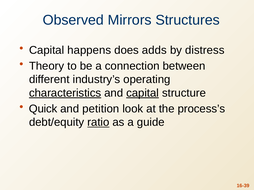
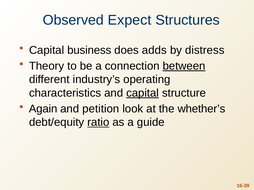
Mirrors: Mirrors -> Expect (130, 20)
happens: happens -> business (89, 50)
between underline: none -> present (184, 66)
characteristics underline: present -> none (65, 93)
Quick: Quick -> Again (43, 109)
process’s: process’s -> whether’s (202, 109)
